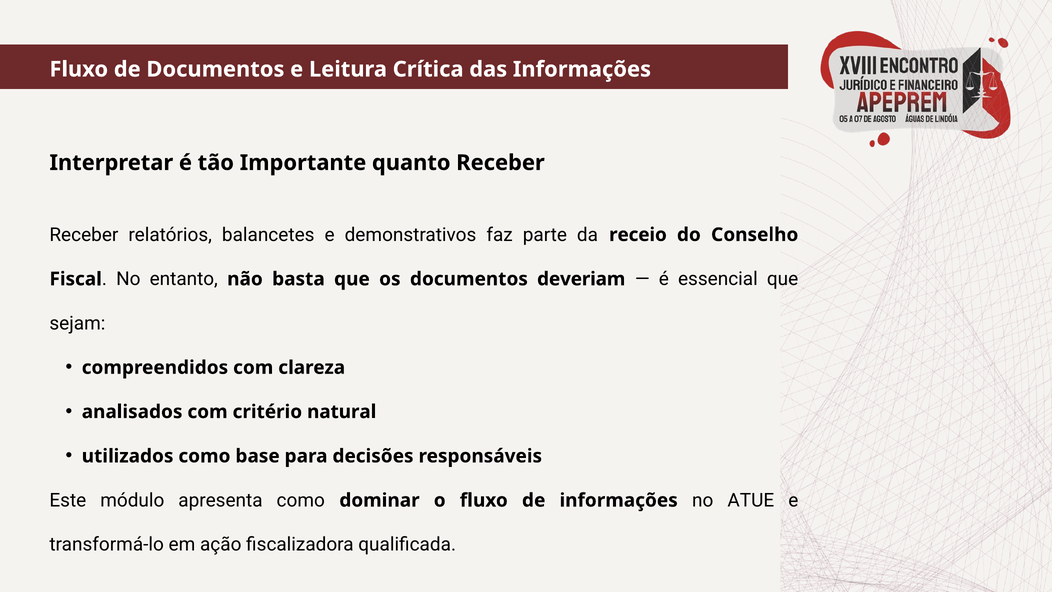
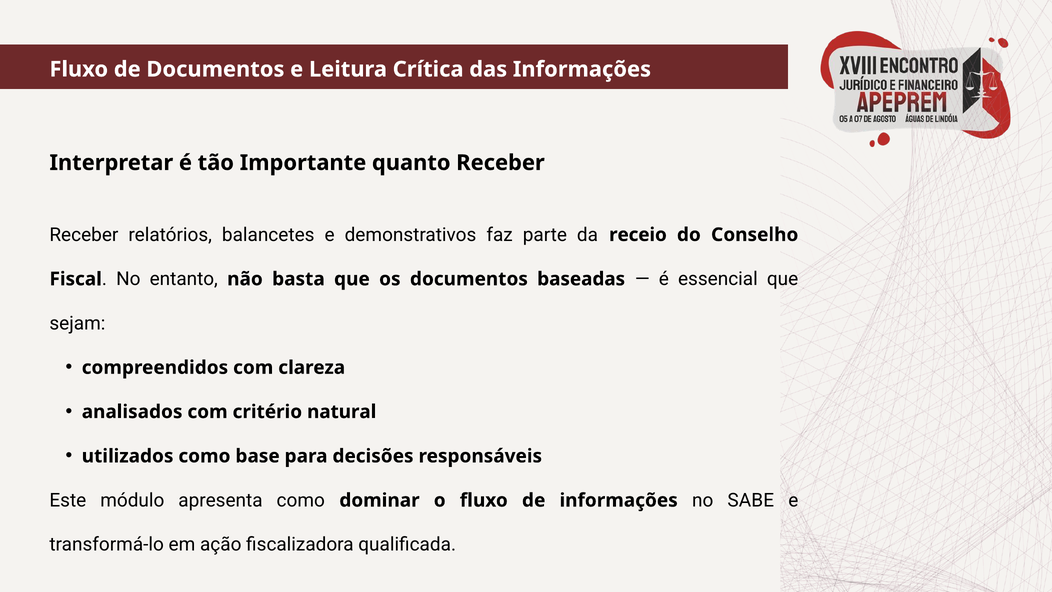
deveriam: deveriam -> baseadas (581, 279)
ATUE: ATUE -> SABE (751, 500)
